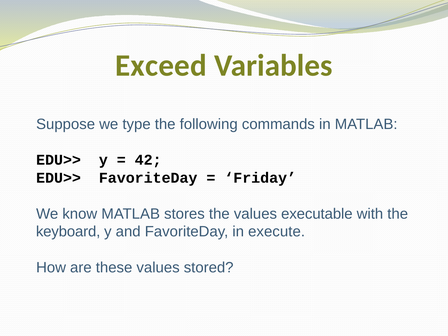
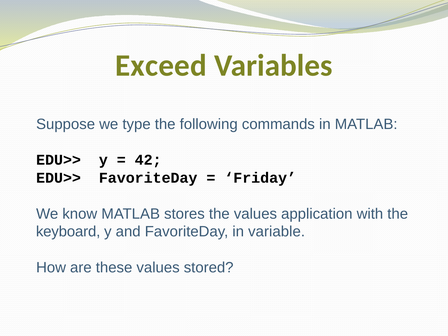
executable: executable -> application (317, 214)
execute: execute -> variable (277, 232)
